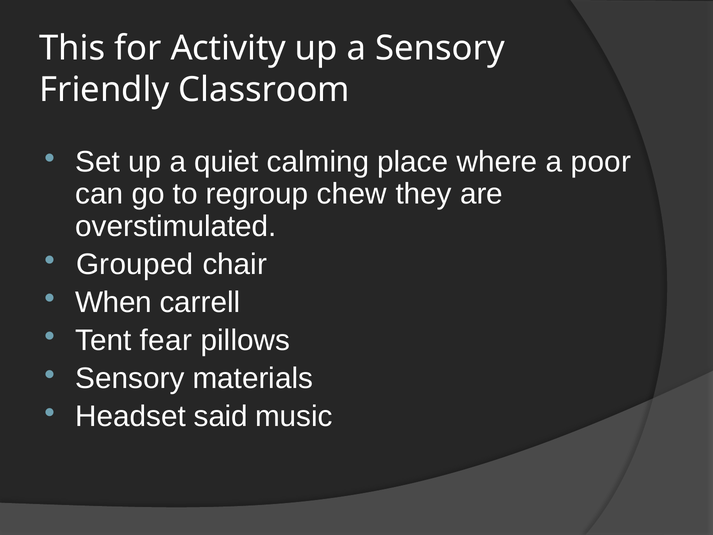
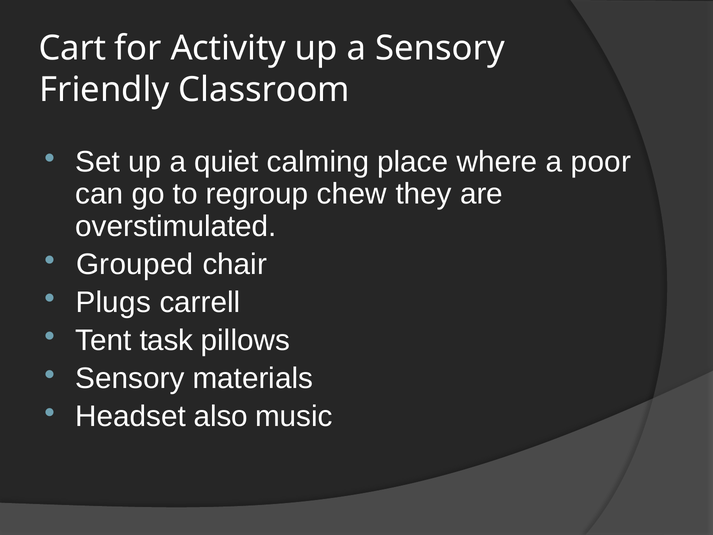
This: This -> Cart (72, 48)
When: When -> Plugs (113, 302)
fear: fear -> task (166, 340)
said: said -> also (221, 416)
